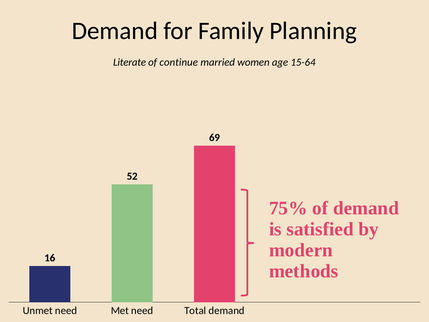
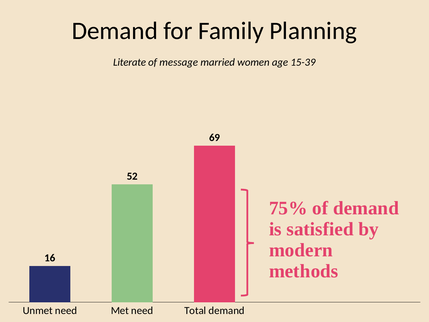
continue: continue -> message (179, 62)
15-64: 15-64 -> 15-39 (303, 62)
